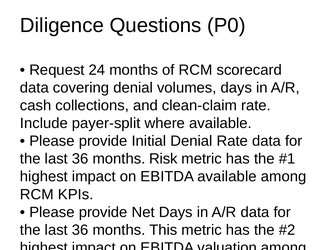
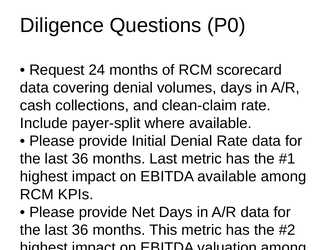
months Risk: Risk -> Last (163, 159)
